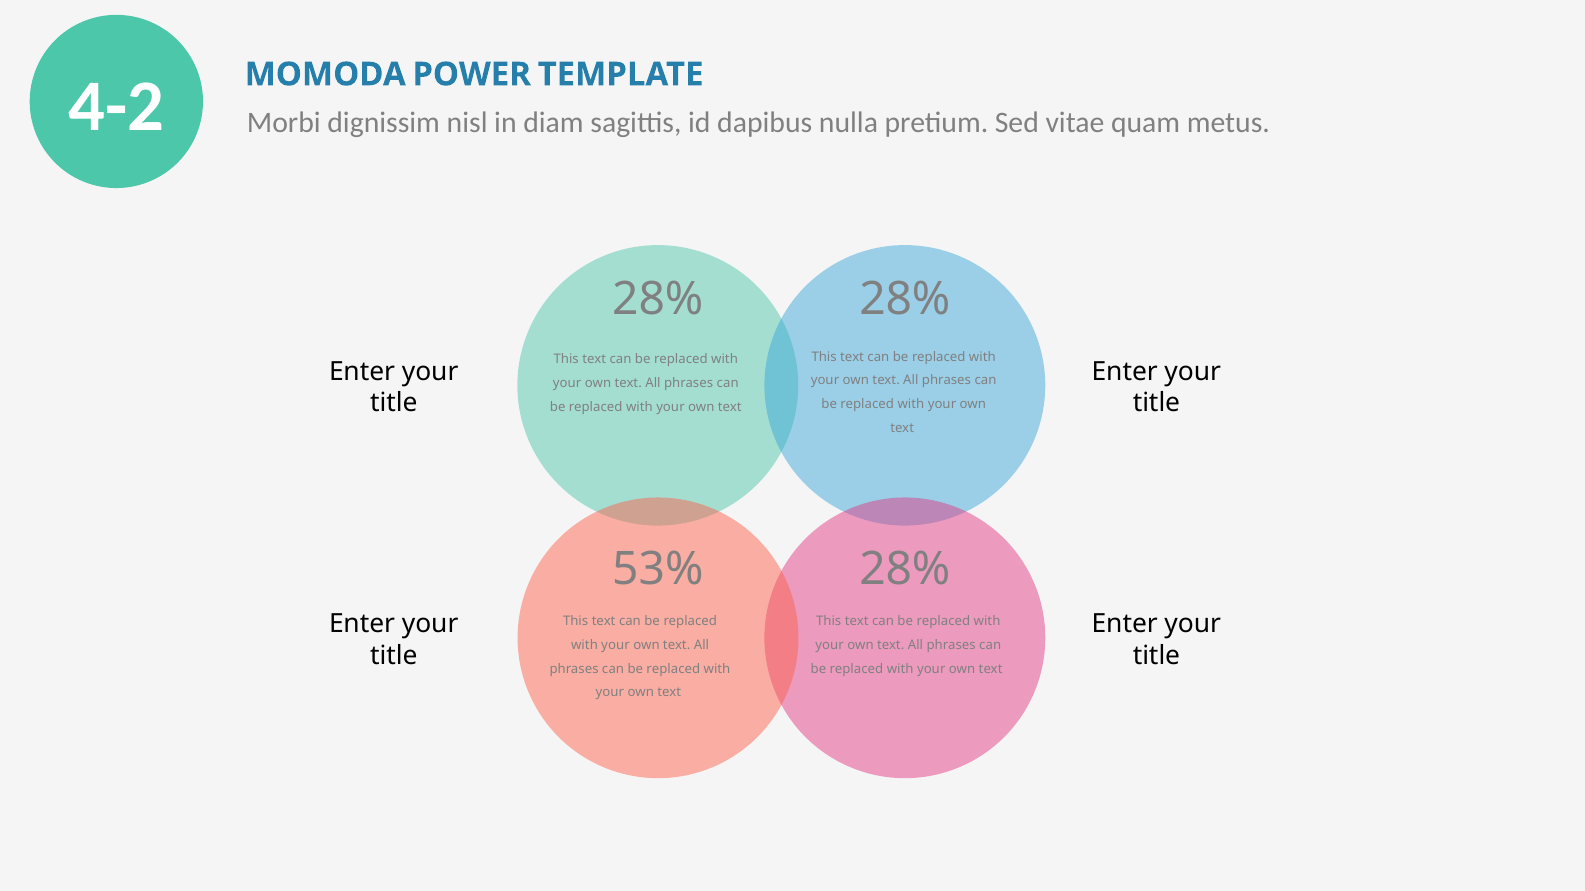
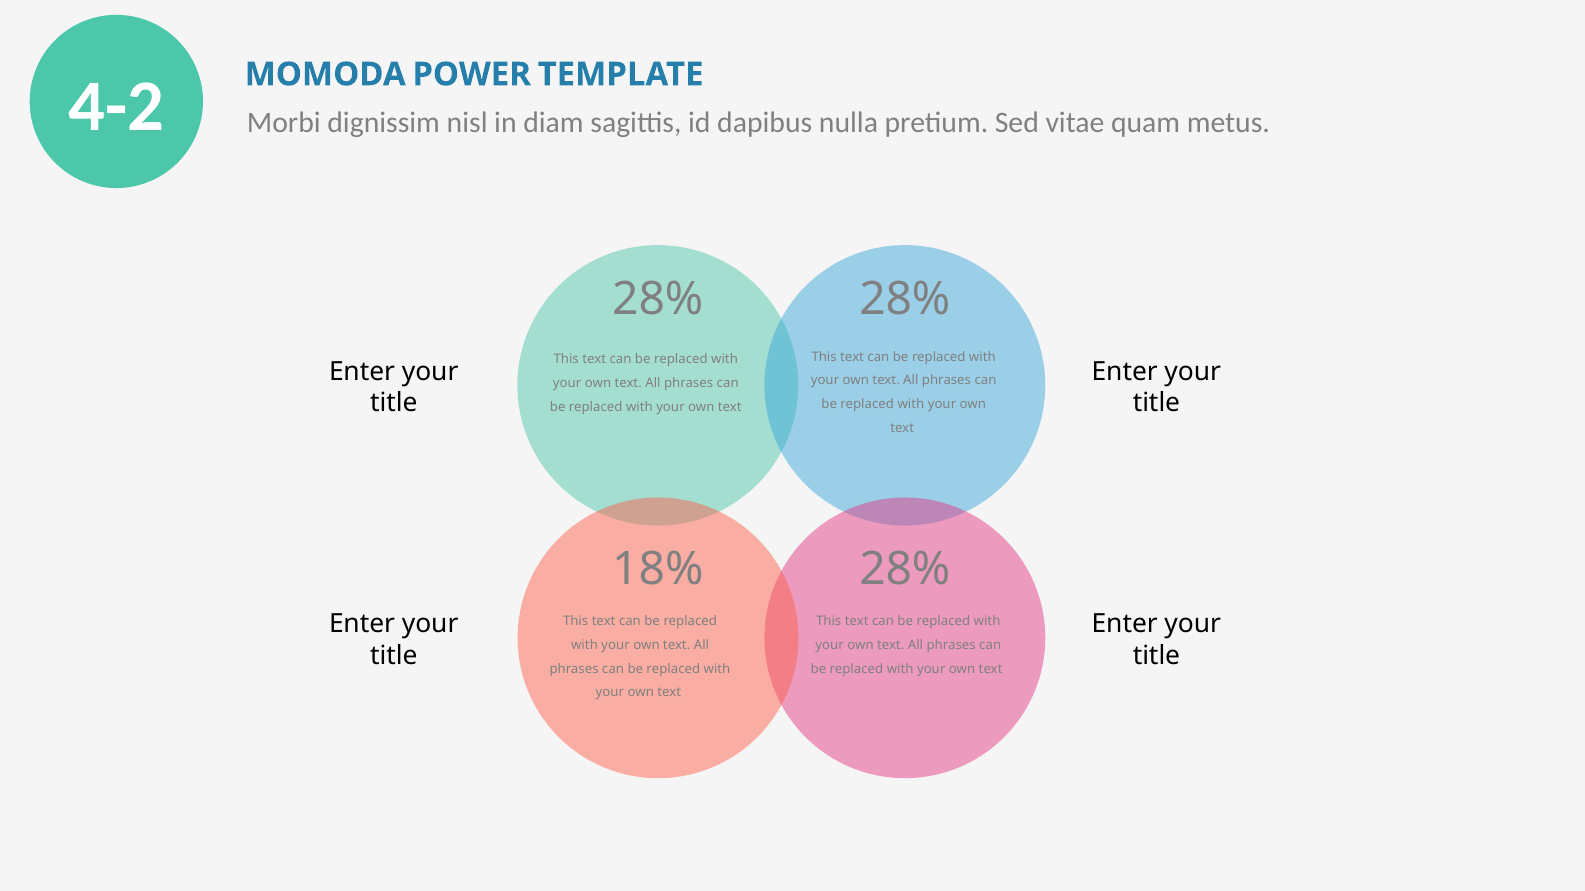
53%: 53% -> 18% (658, 570)
